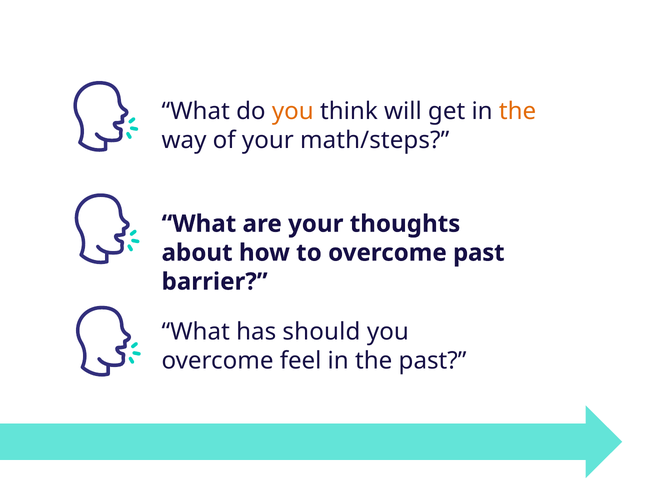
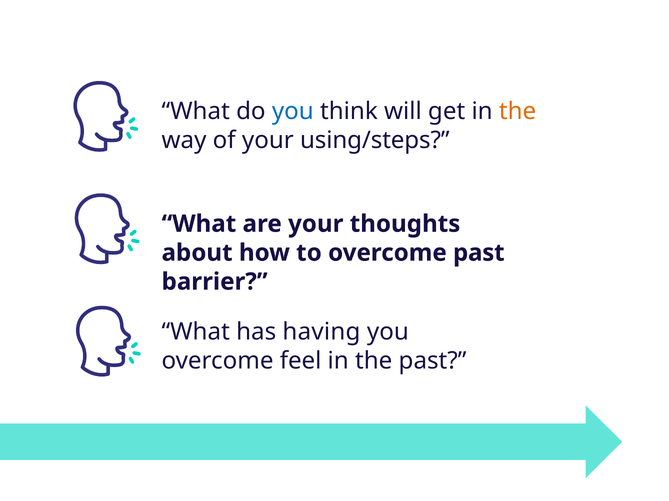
you colour: orange -> blue (293, 112)
math/steps: math/steps -> using/steps (375, 141)
should: should -> having (321, 332)
